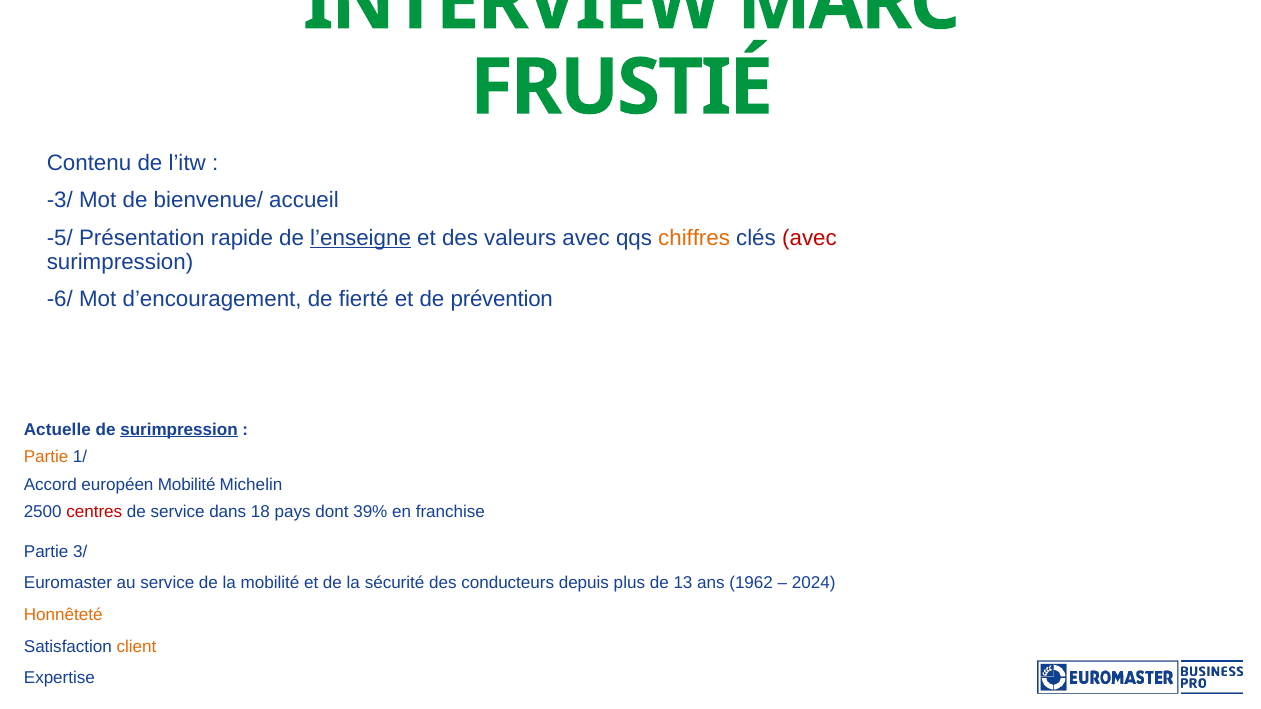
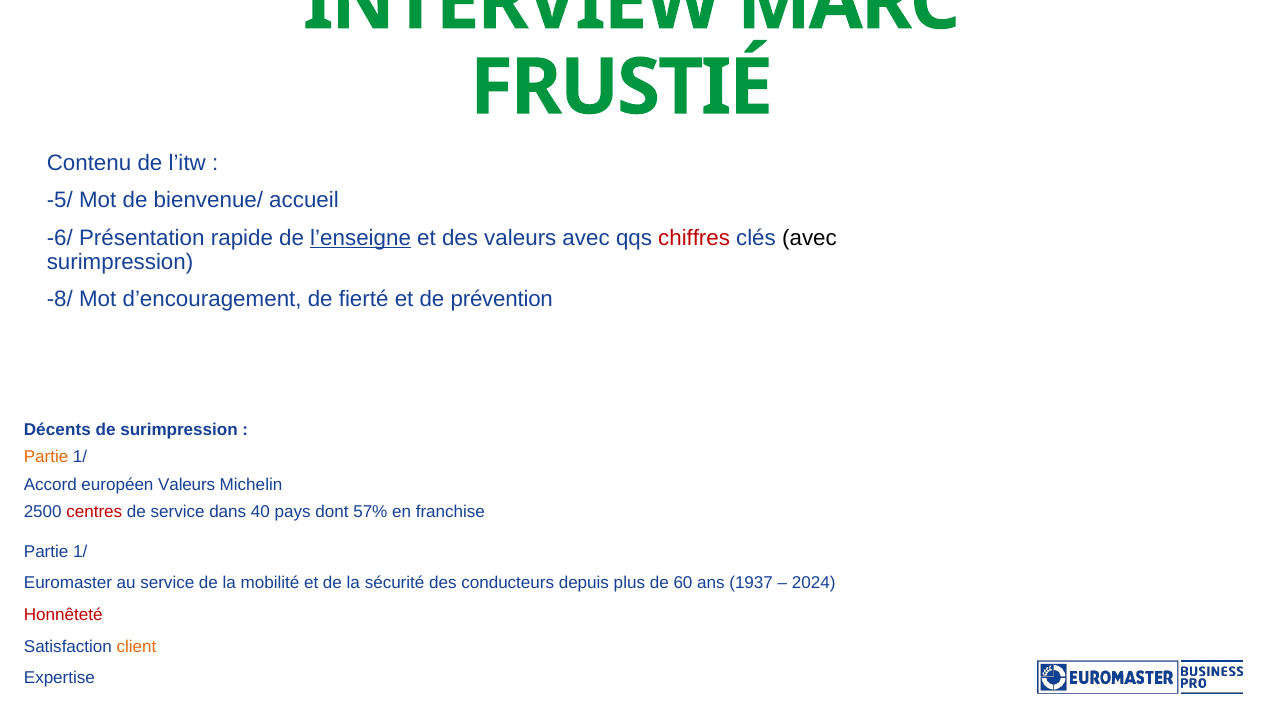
-3/: -3/ -> -5/ (60, 201)
-5/: -5/ -> -6/ (60, 238)
chiffres colour: orange -> red (694, 238)
avec colour: red -> black (809, 238)
-6/: -6/ -> -8/ (60, 299)
Actuelle: Actuelle -> Décents (57, 430)
surimpression underline: present -> none (179, 430)
européen Mobilité: Mobilité -> Valeurs (187, 485)
18: 18 -> 40 (260, 512)
39%: 39% -> 57% (370, 512)
3/: 3/ -> 1/ (80, 552)
13: 13 -> 60 (683, 584)
1962: 1962 -> 1937 (751, 584)
Honnêteté colour: orange -> red (63, 615)
